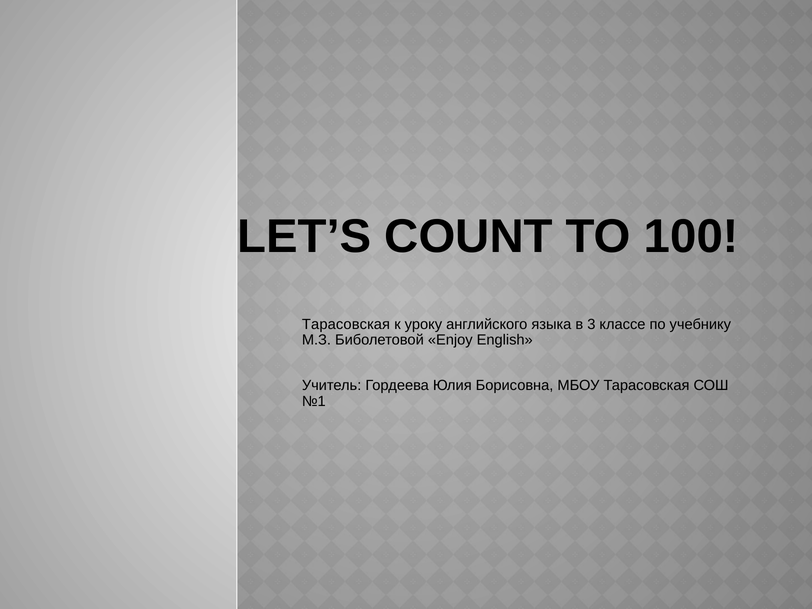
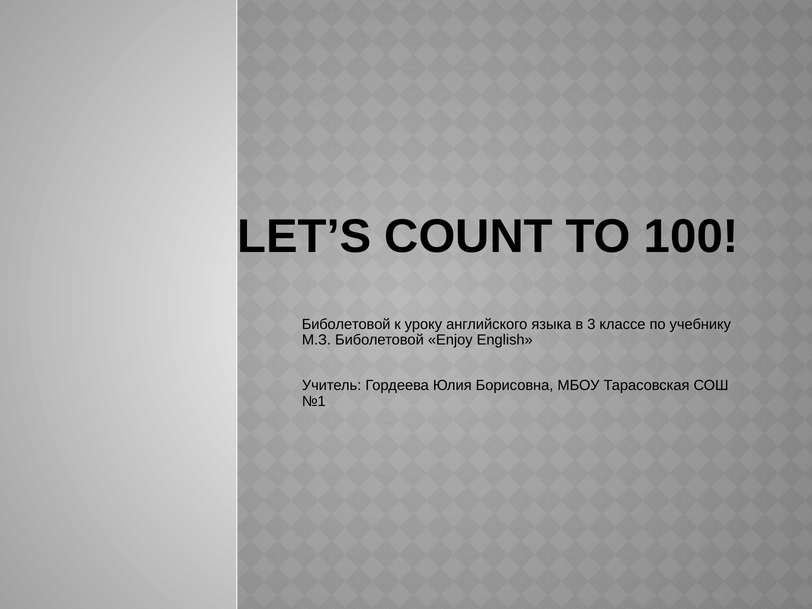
Тарасовская: Тарасовская -> Биболетовой (346, 324)
